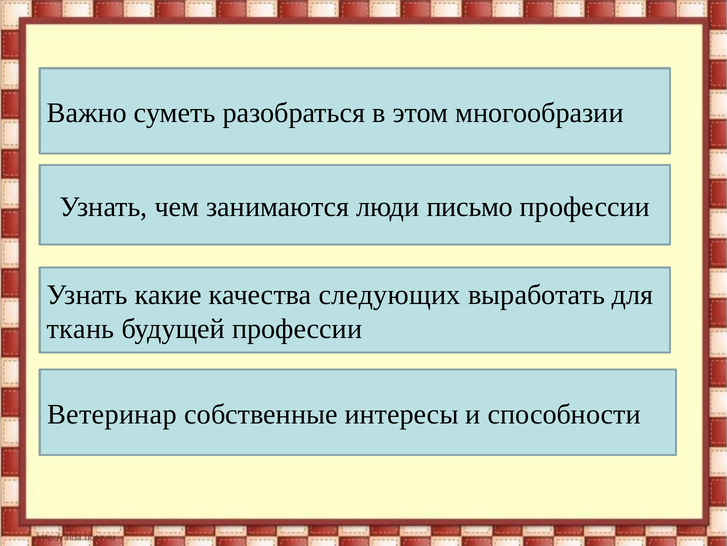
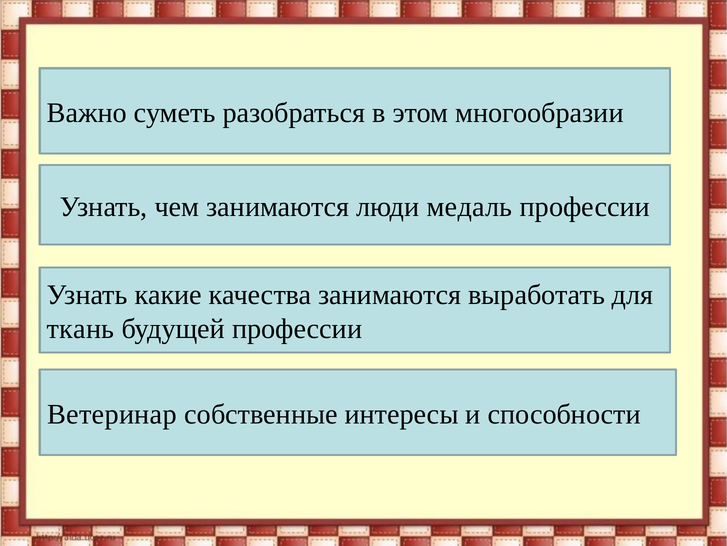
письмо: письмо -> медаль (469, 206)
качества следующих: следующих -> занимаются (390, 295)
